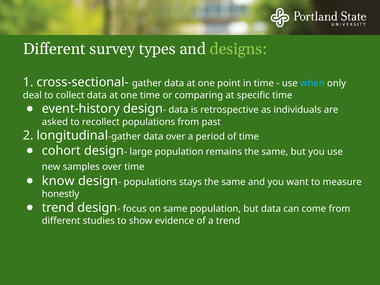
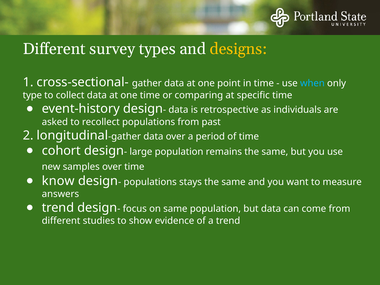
designs colour: light green -> yellow (238, 49)
deal: deal -> type (32, 95)
honestly: honestly -> answers (60, 194)
